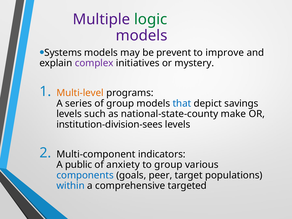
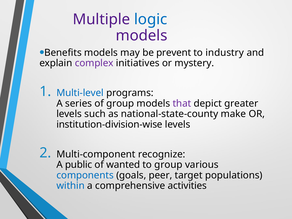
logic colour: green -> blue (151, 19)
Systems: Systems -> Benefits (63, 53)
improve: improve -> industry (225, 53)
Multi-level colour: orange -> blue (80, 93)
that colour: blue -> purple (182, 103)
savings: savings -> greater (241, 103)
institution-division-sees: institution-division-sees -> institution-division-wise (109, 124)
indicators: indicators -> recognize (162, 154)
anxiety: anxiety -> wanted (123, 165)
targeted: targeted -> activities (187, 186)
